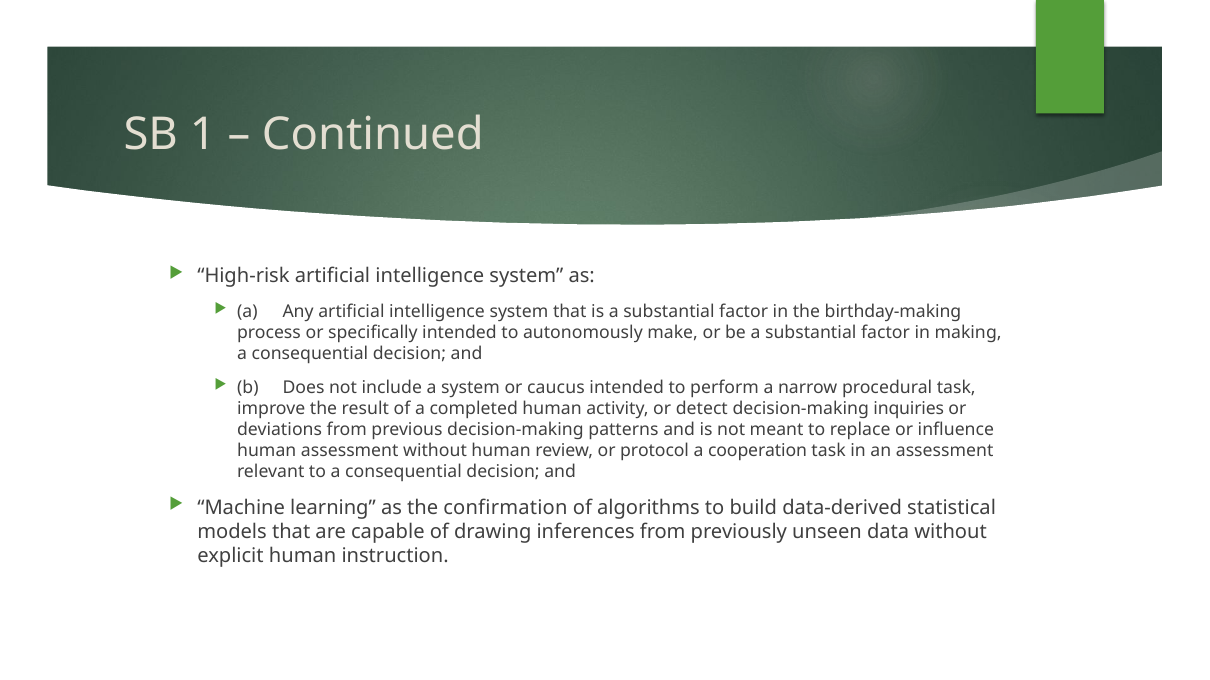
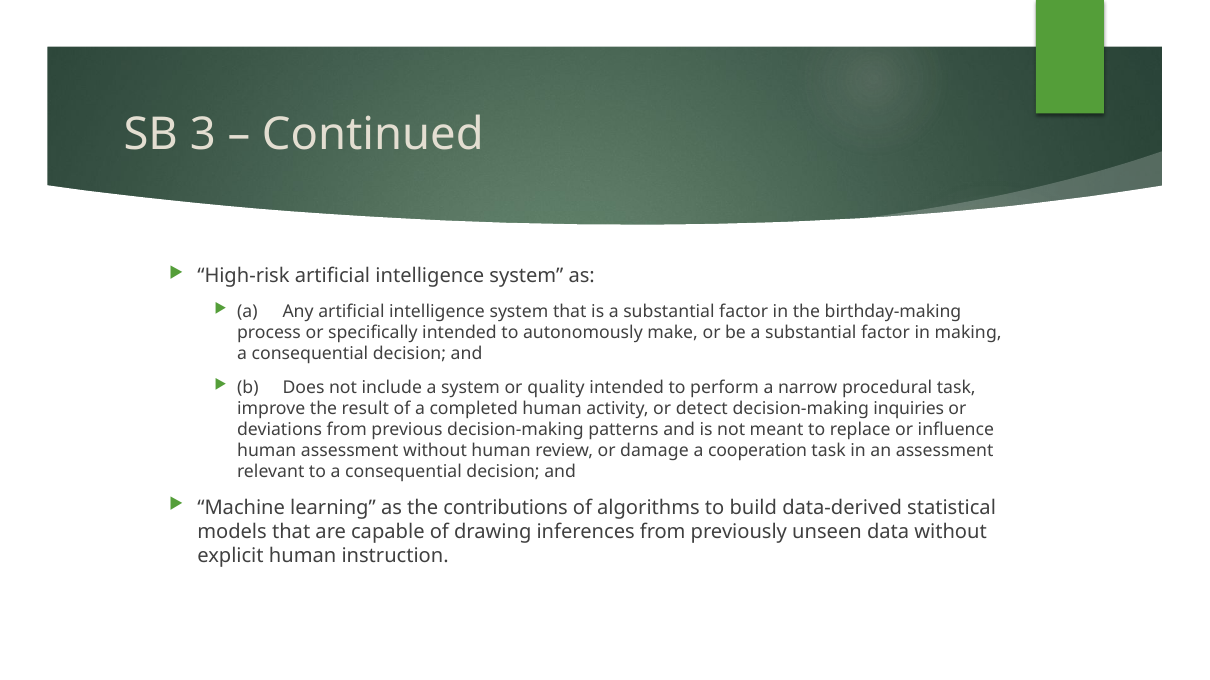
1: 1 -> 3 (203, 135)
caucus: caucus -> quality (556, 388)
protocol: protocol -> damage (654, 451)
confirmation: confirmation -> contributions (506, 508)
